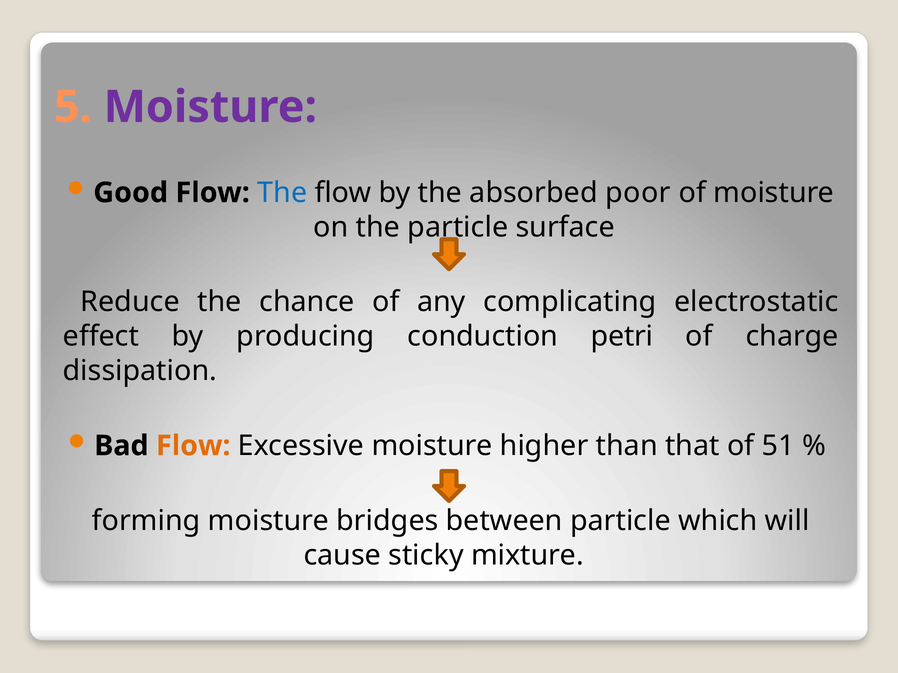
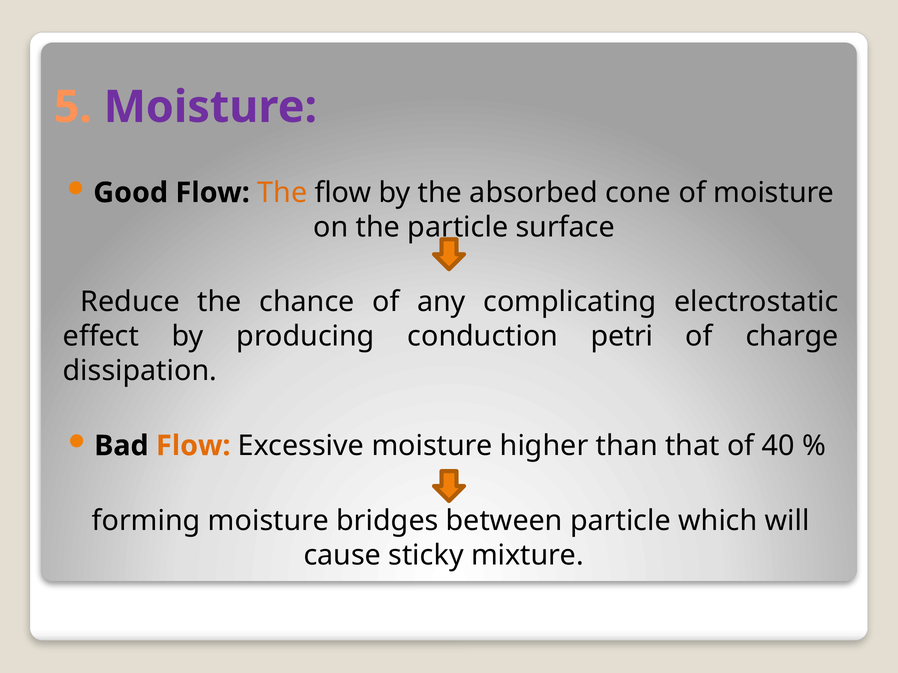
The colour: blue -> orange (282, 193)
poor: poor -> cone (638, 193)
51: 51 -> 40 (778, 446)
